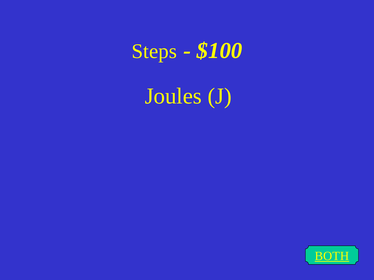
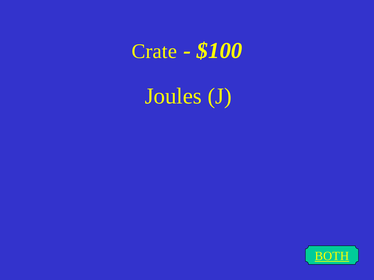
Steps: Steps -> Crate (154, 51)
